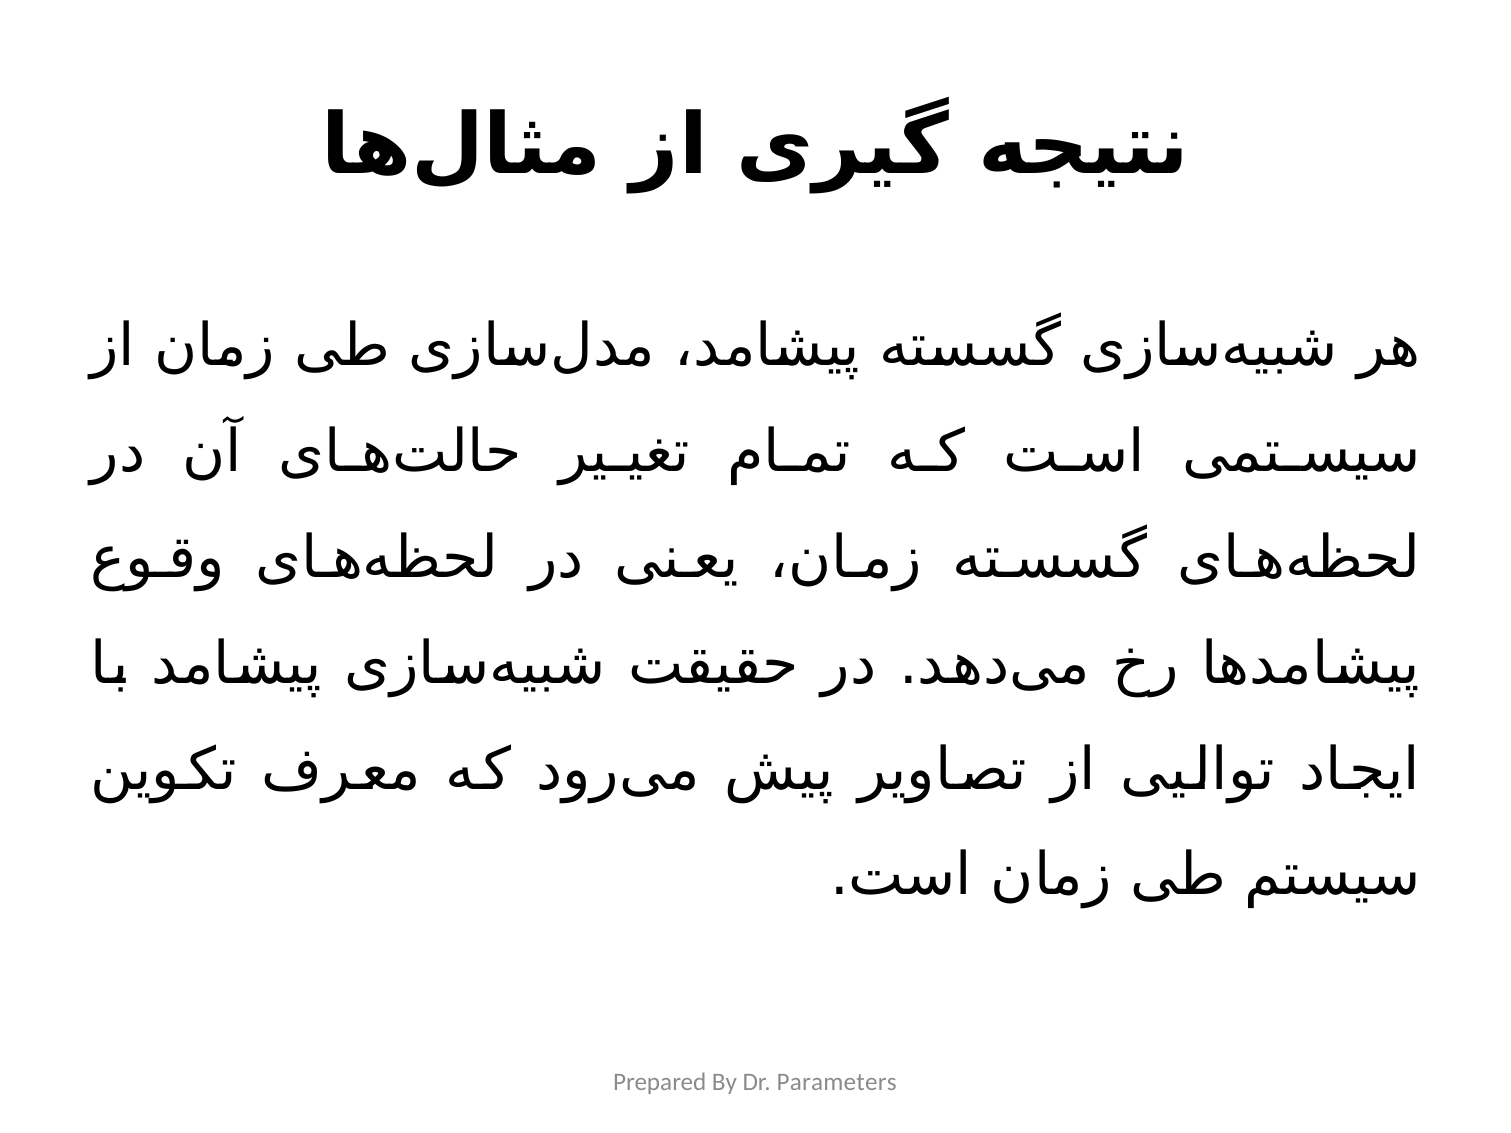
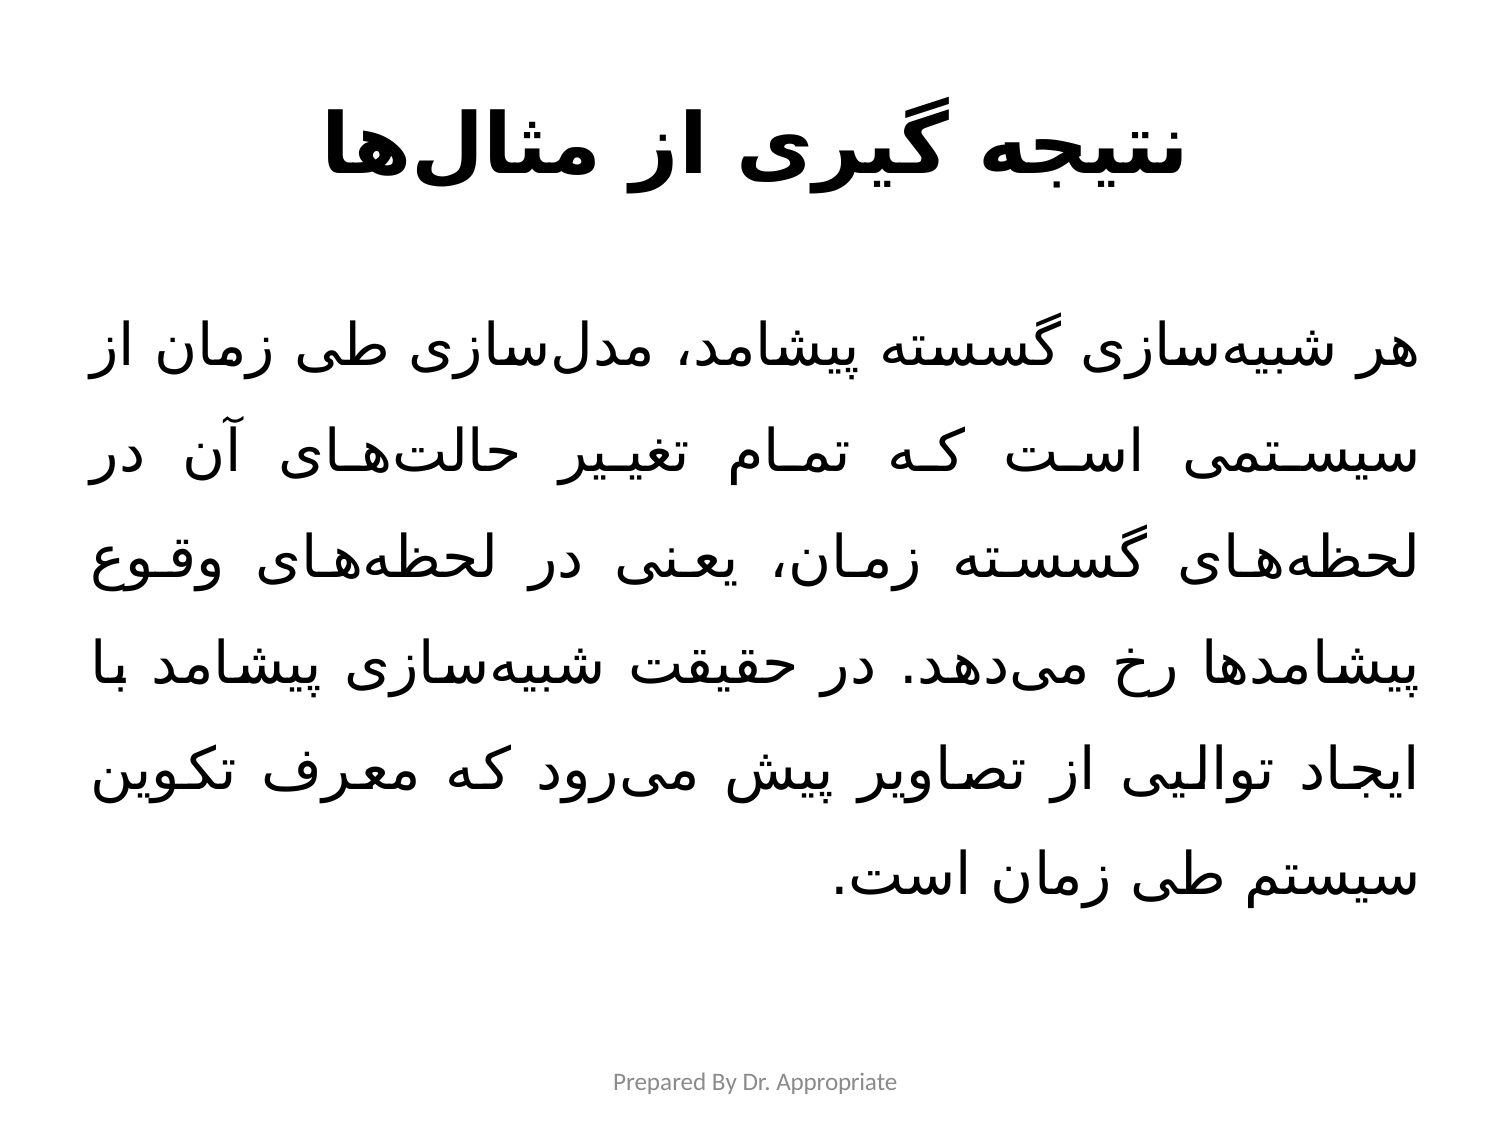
Parameters: Parameters -> Appropriate (837, 1082)
